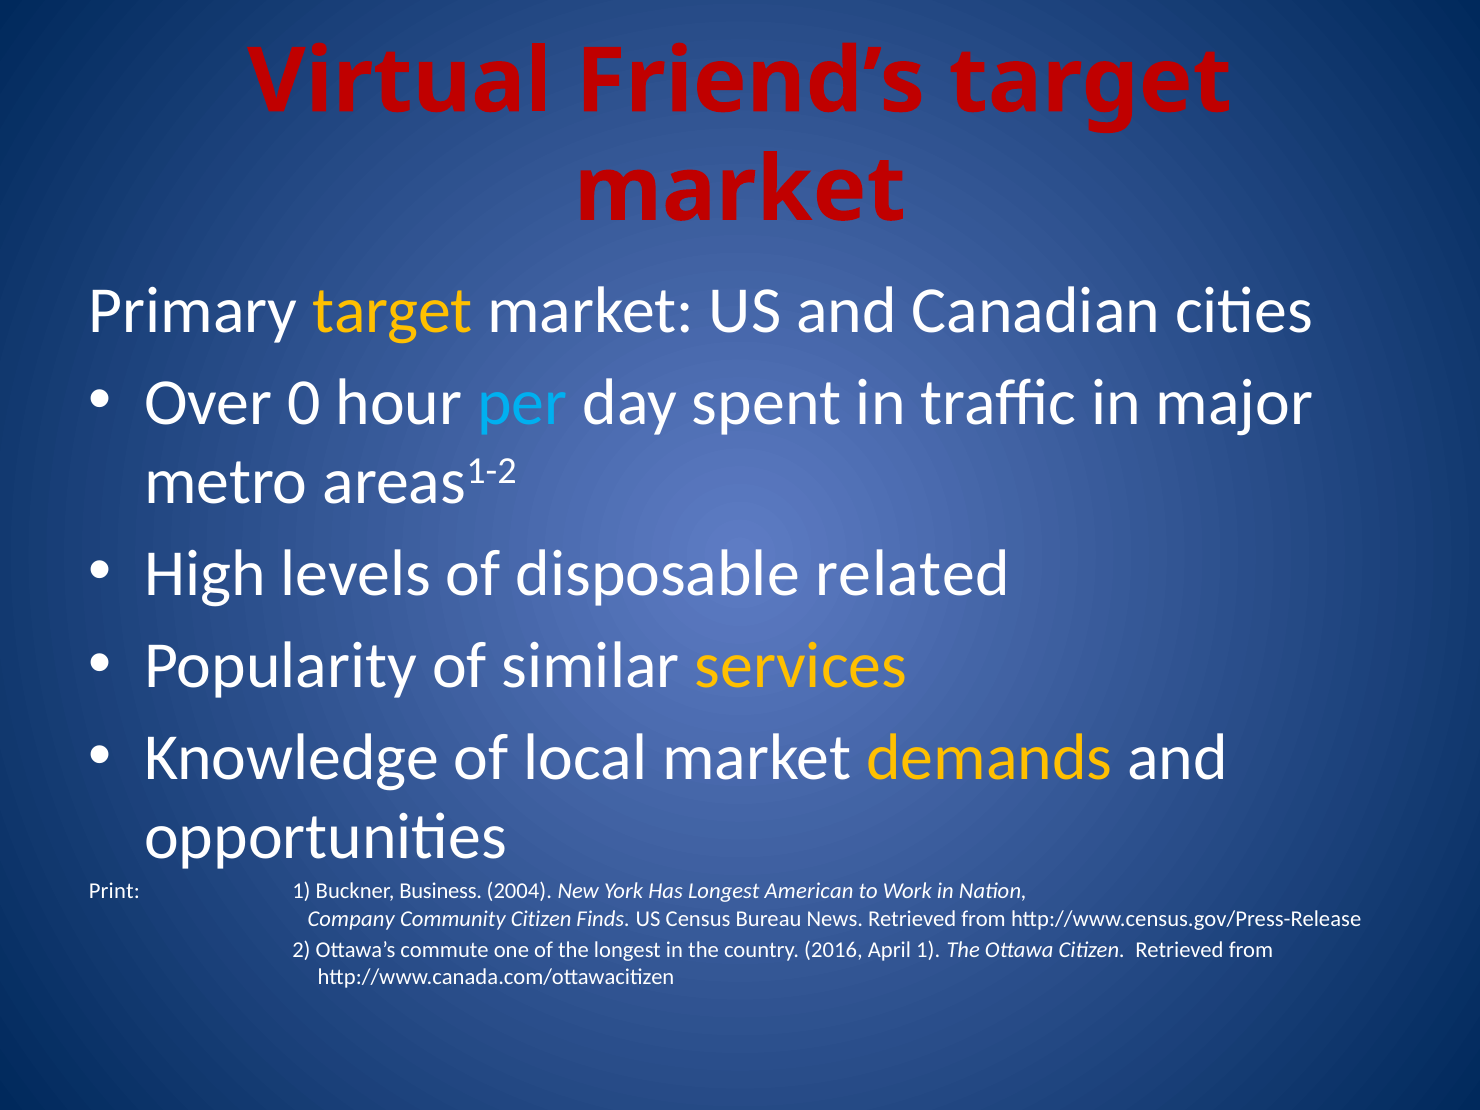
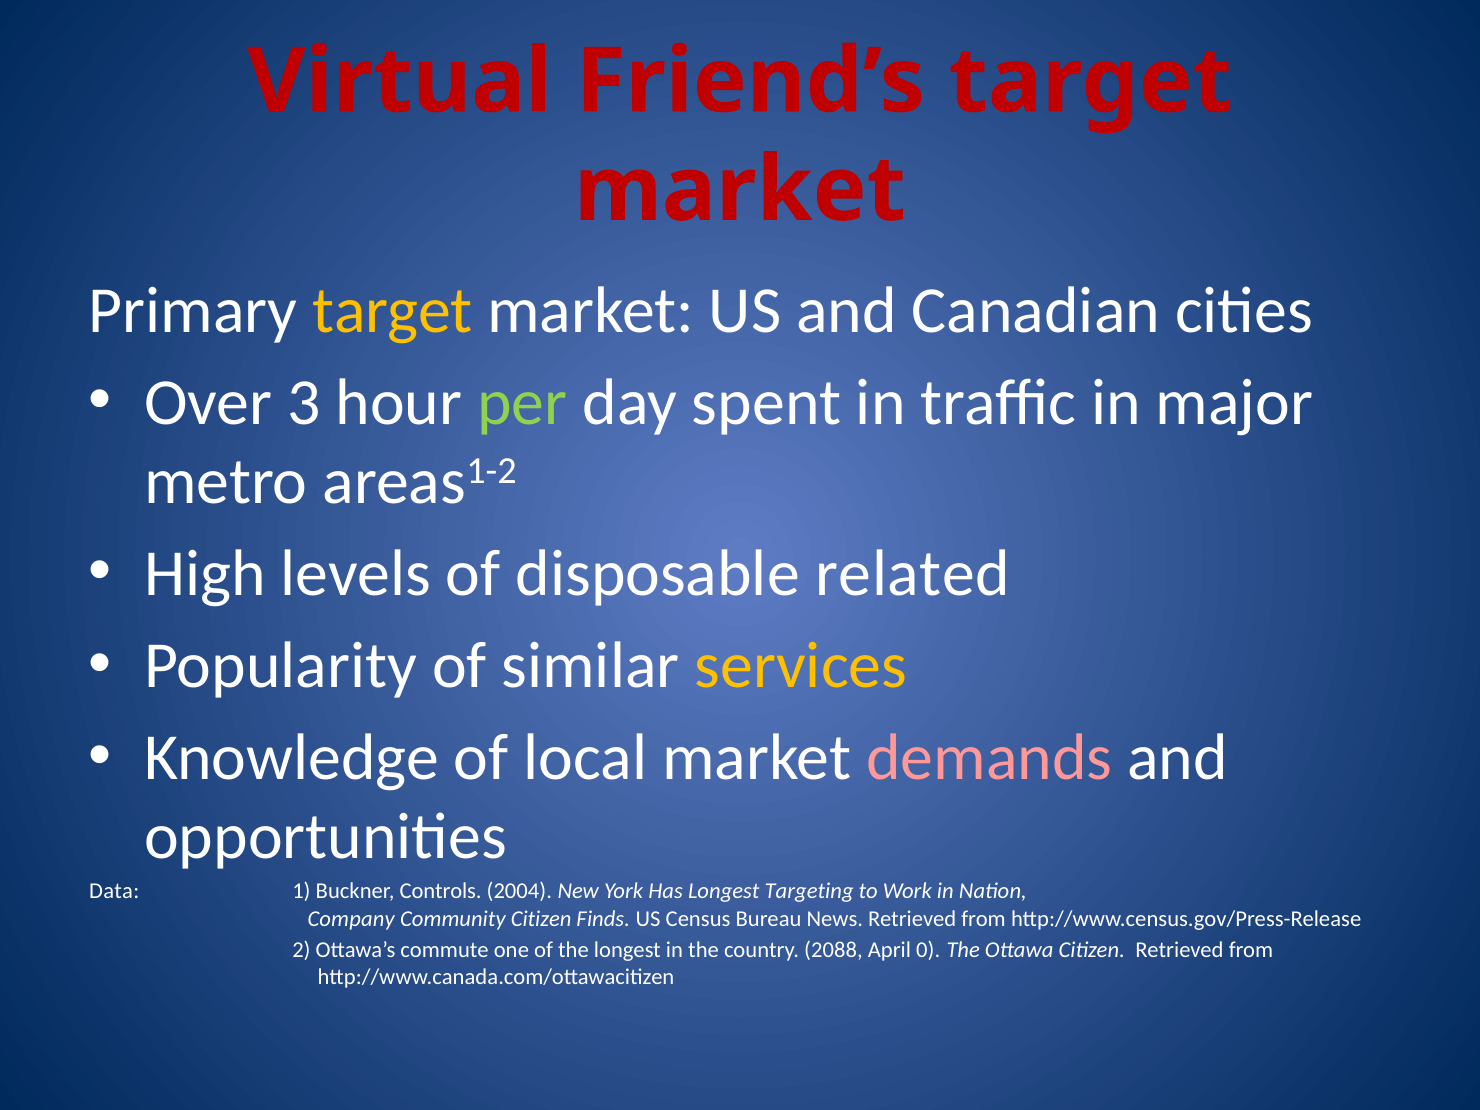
0: 0 -> 3 (304, 403)
per colour: light blue -> light green (522, 403)
demands colour: yellow -> pink (989, 758)
Print: Print -> Data (114, 891)
Business: Business -> Controls (441, 891)
American: American -> Targeting (809, 891)
2016: 2016 -> 2088 (833, 950)
April 1: 1 -> 0 (928, 950)
